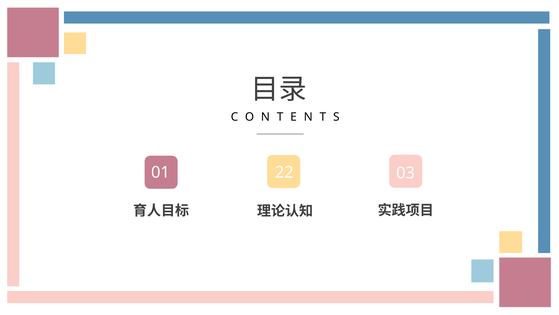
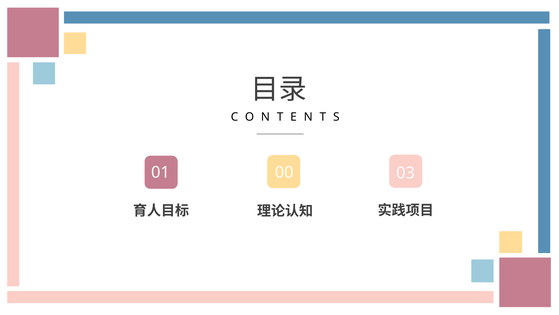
22: 22 -> 00 (284, 172)
